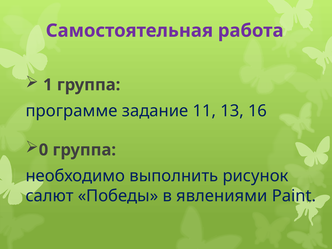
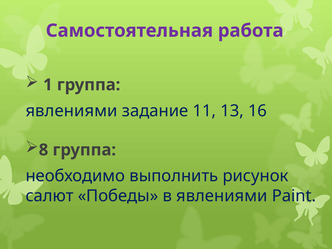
программе: программе -> явлениями (72, 111)
0: 0 -> 8 (43, 150)
